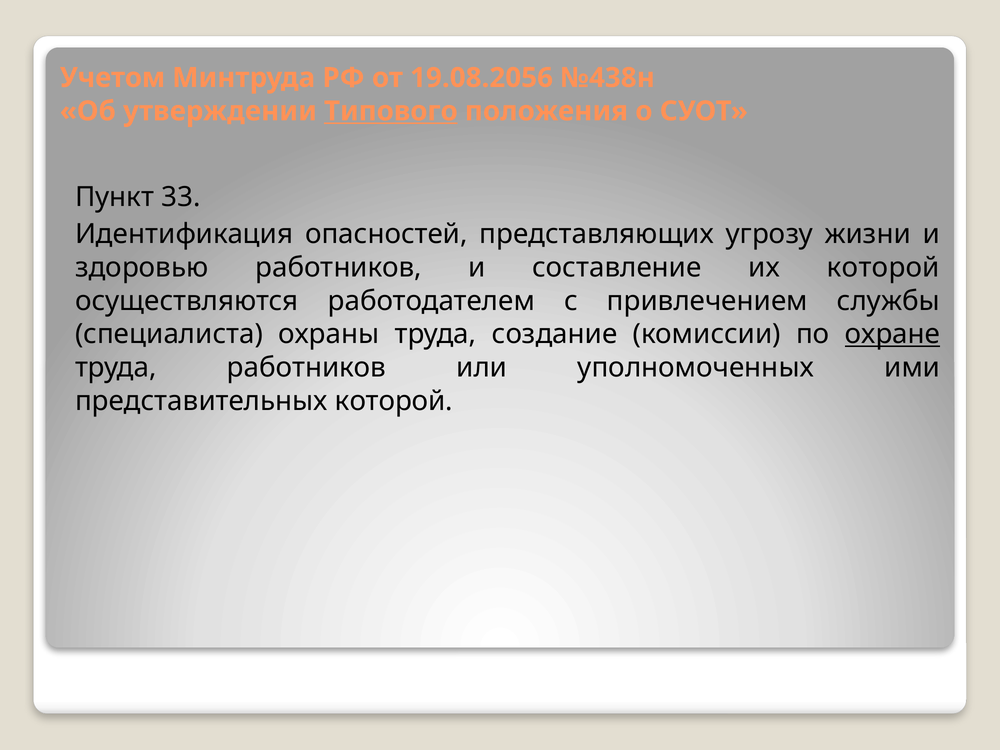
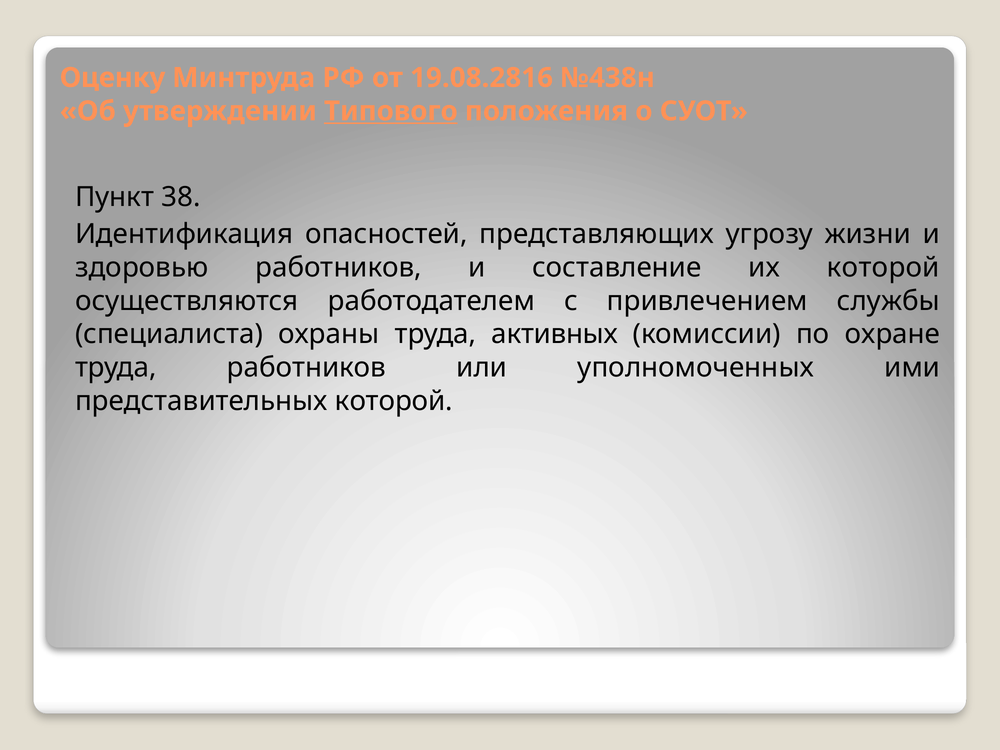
Учетом: Учетом -> Оценку (113, 78)
19.08.2056: 19.08.2056 -> 19.08.2816 (482, 78)
33: 33 -> 38 (181, 197)
создание: создание -> активных (555, 334)
охране underline: present -> none (893, 334)
